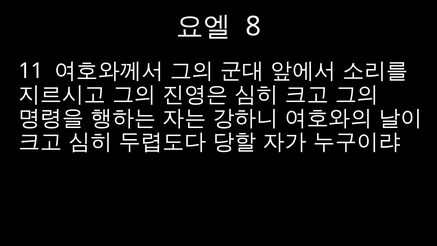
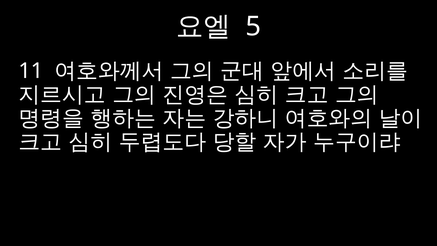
8: 8 -> 5 (253, 26)
